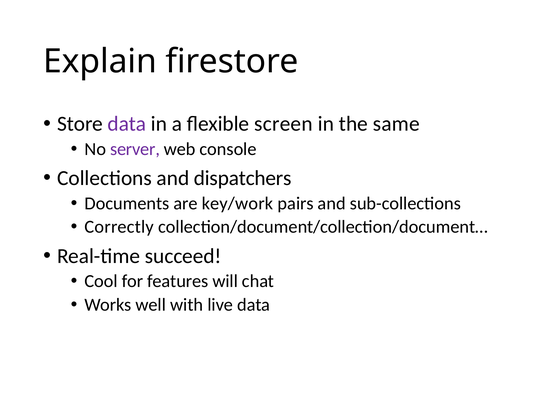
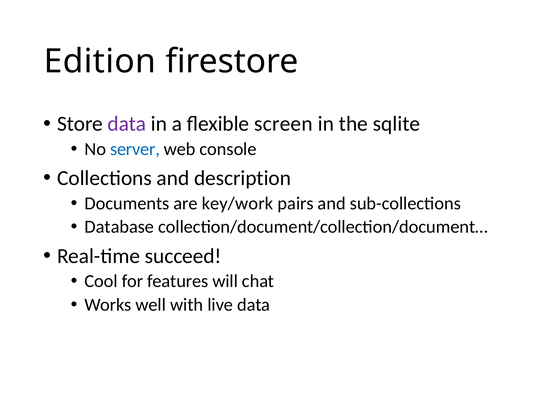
Explain: Explain -> Edition (100, 62)
same: same -> sqlite (396, 124)
server colour: purple -> blue (135, 149)
dispatchers: dispatchers -> description (243, 178)
Correctly: Correctly -> Database (119, 227)
